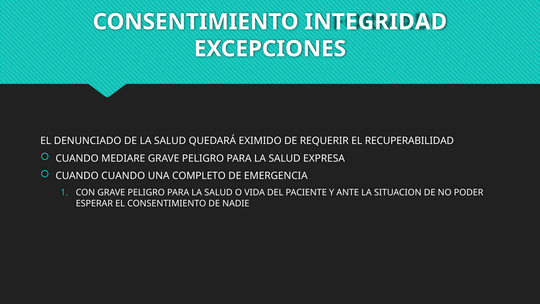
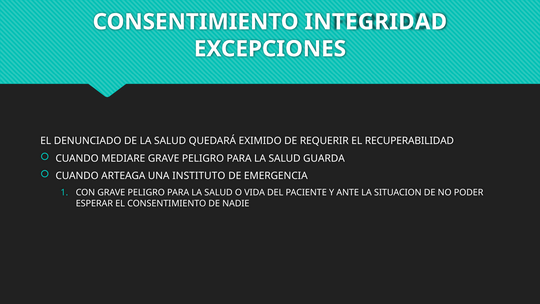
EXPRESA: EXPRESA -> GUARDA (324, 158)
CUANDO CUANDO: CUANDO -> ARTEAGA (123, 176)
COMPLETO: COMPLETO -> INSTITUTO (199, 176)
